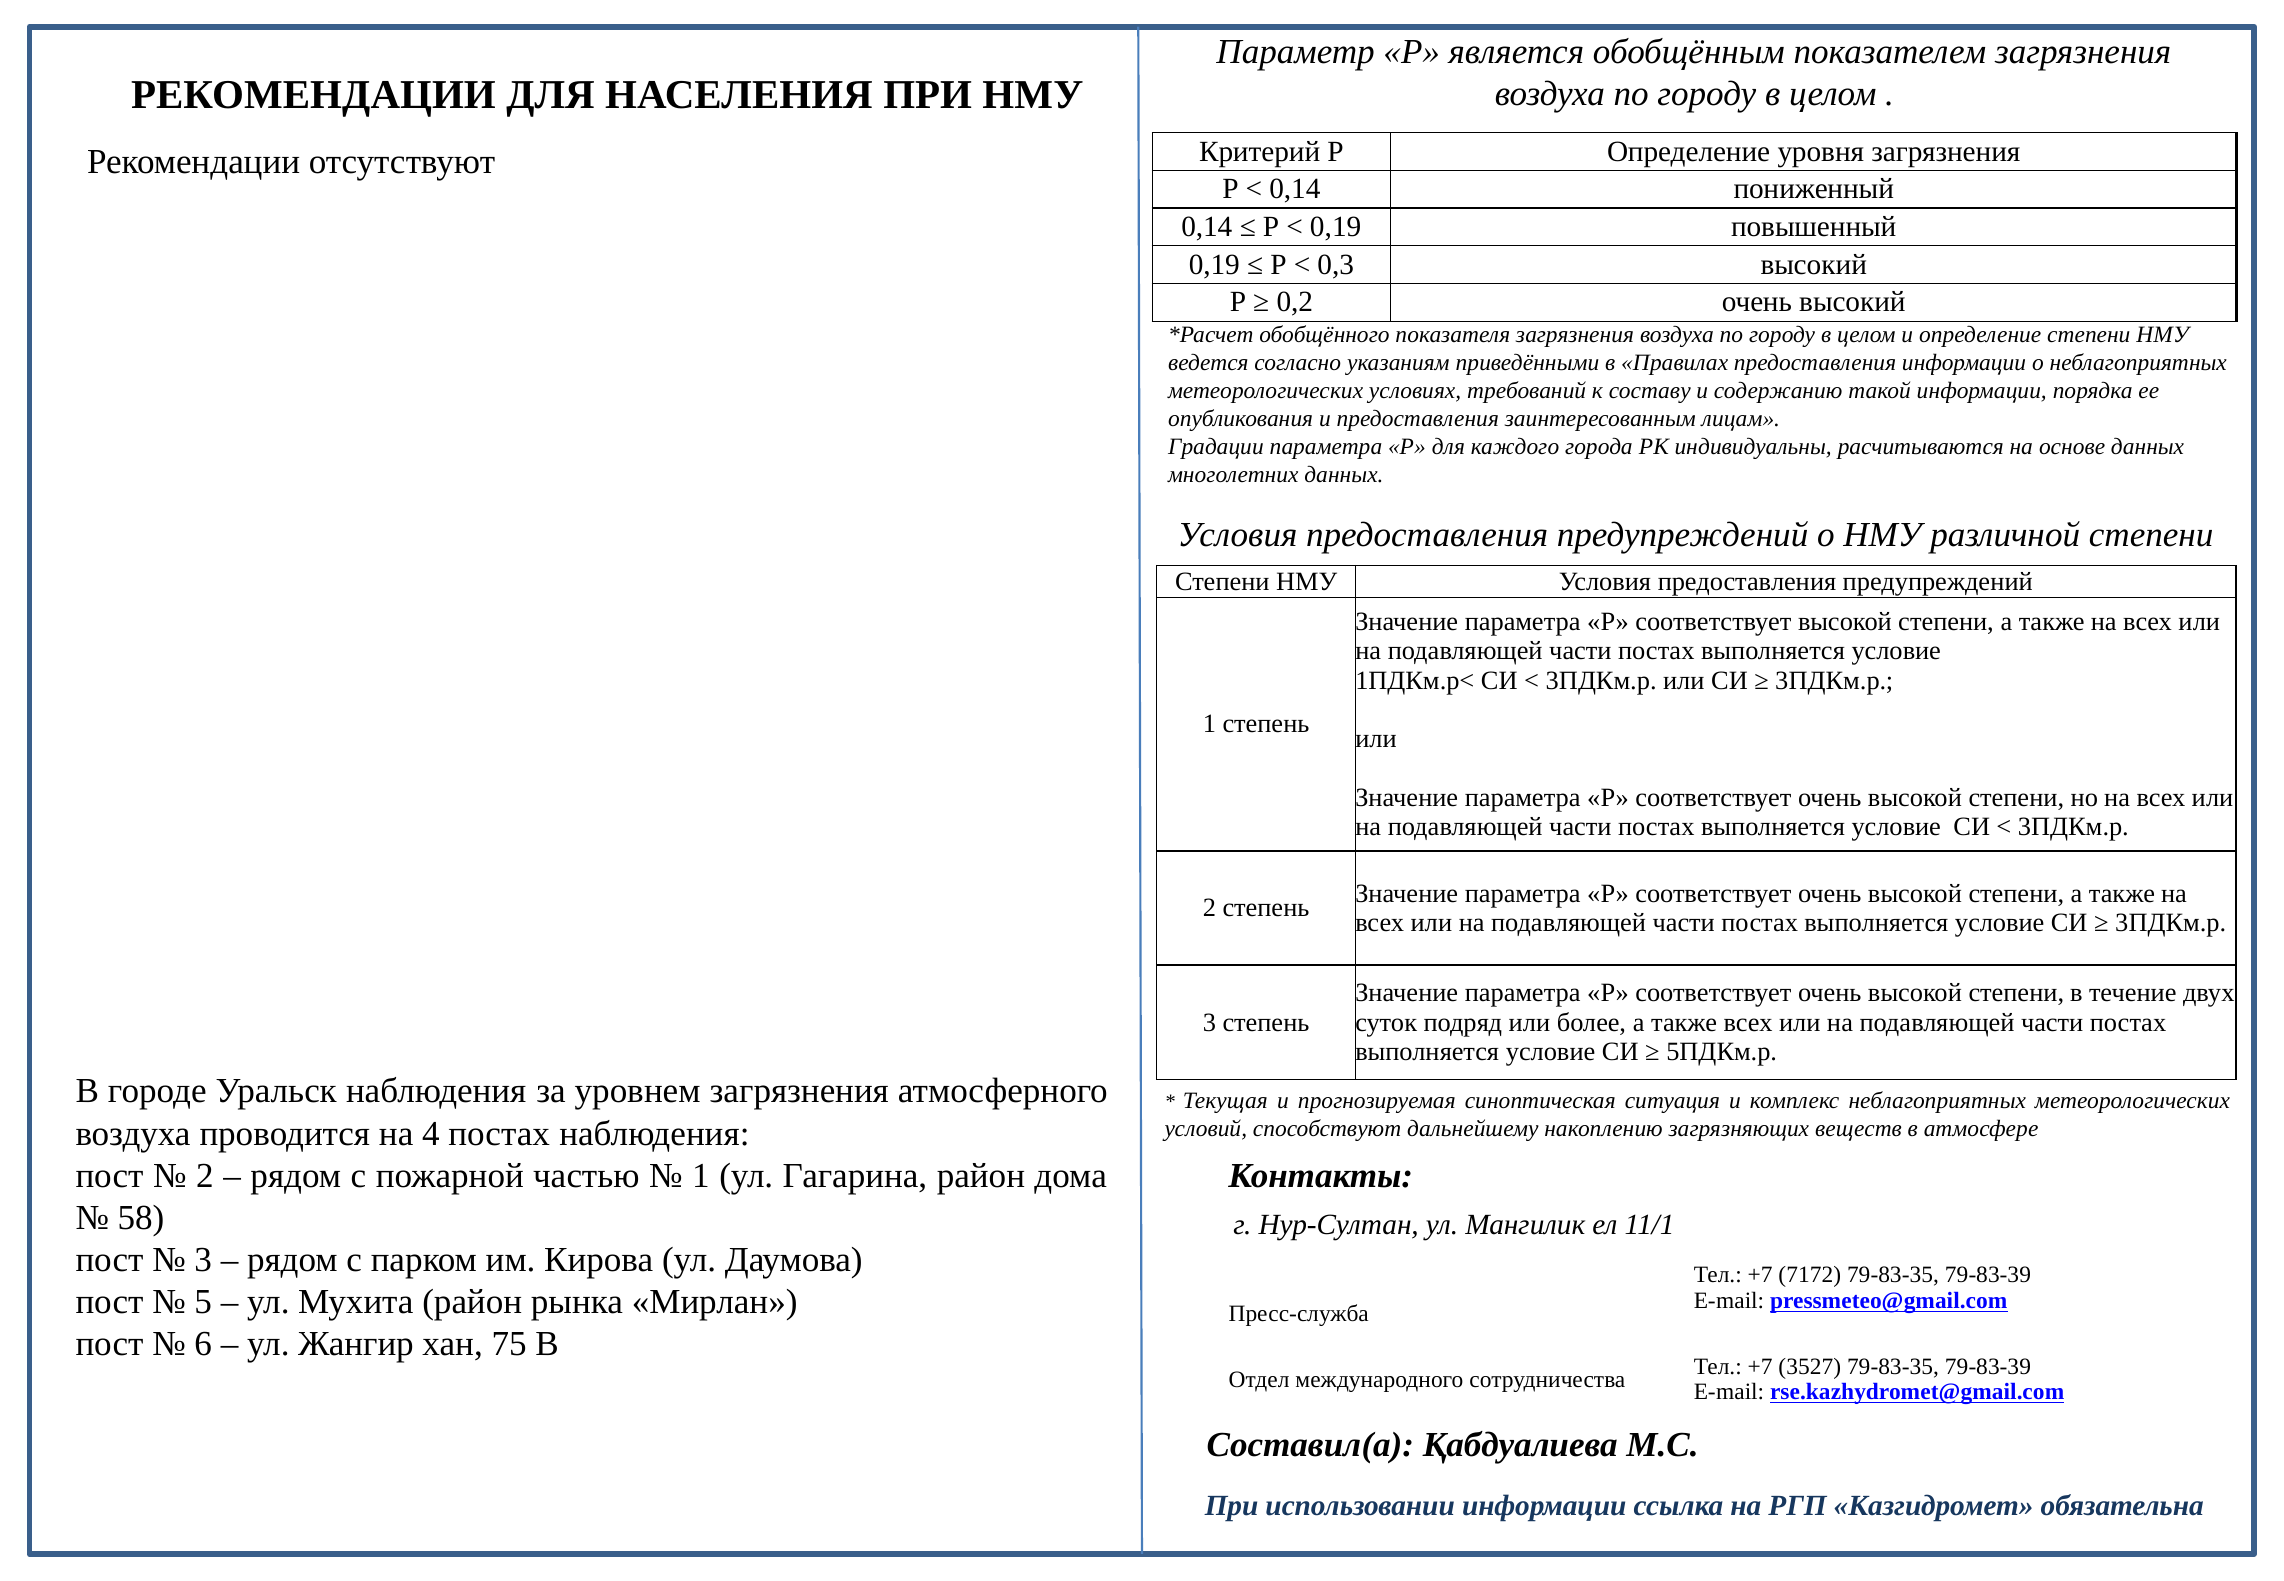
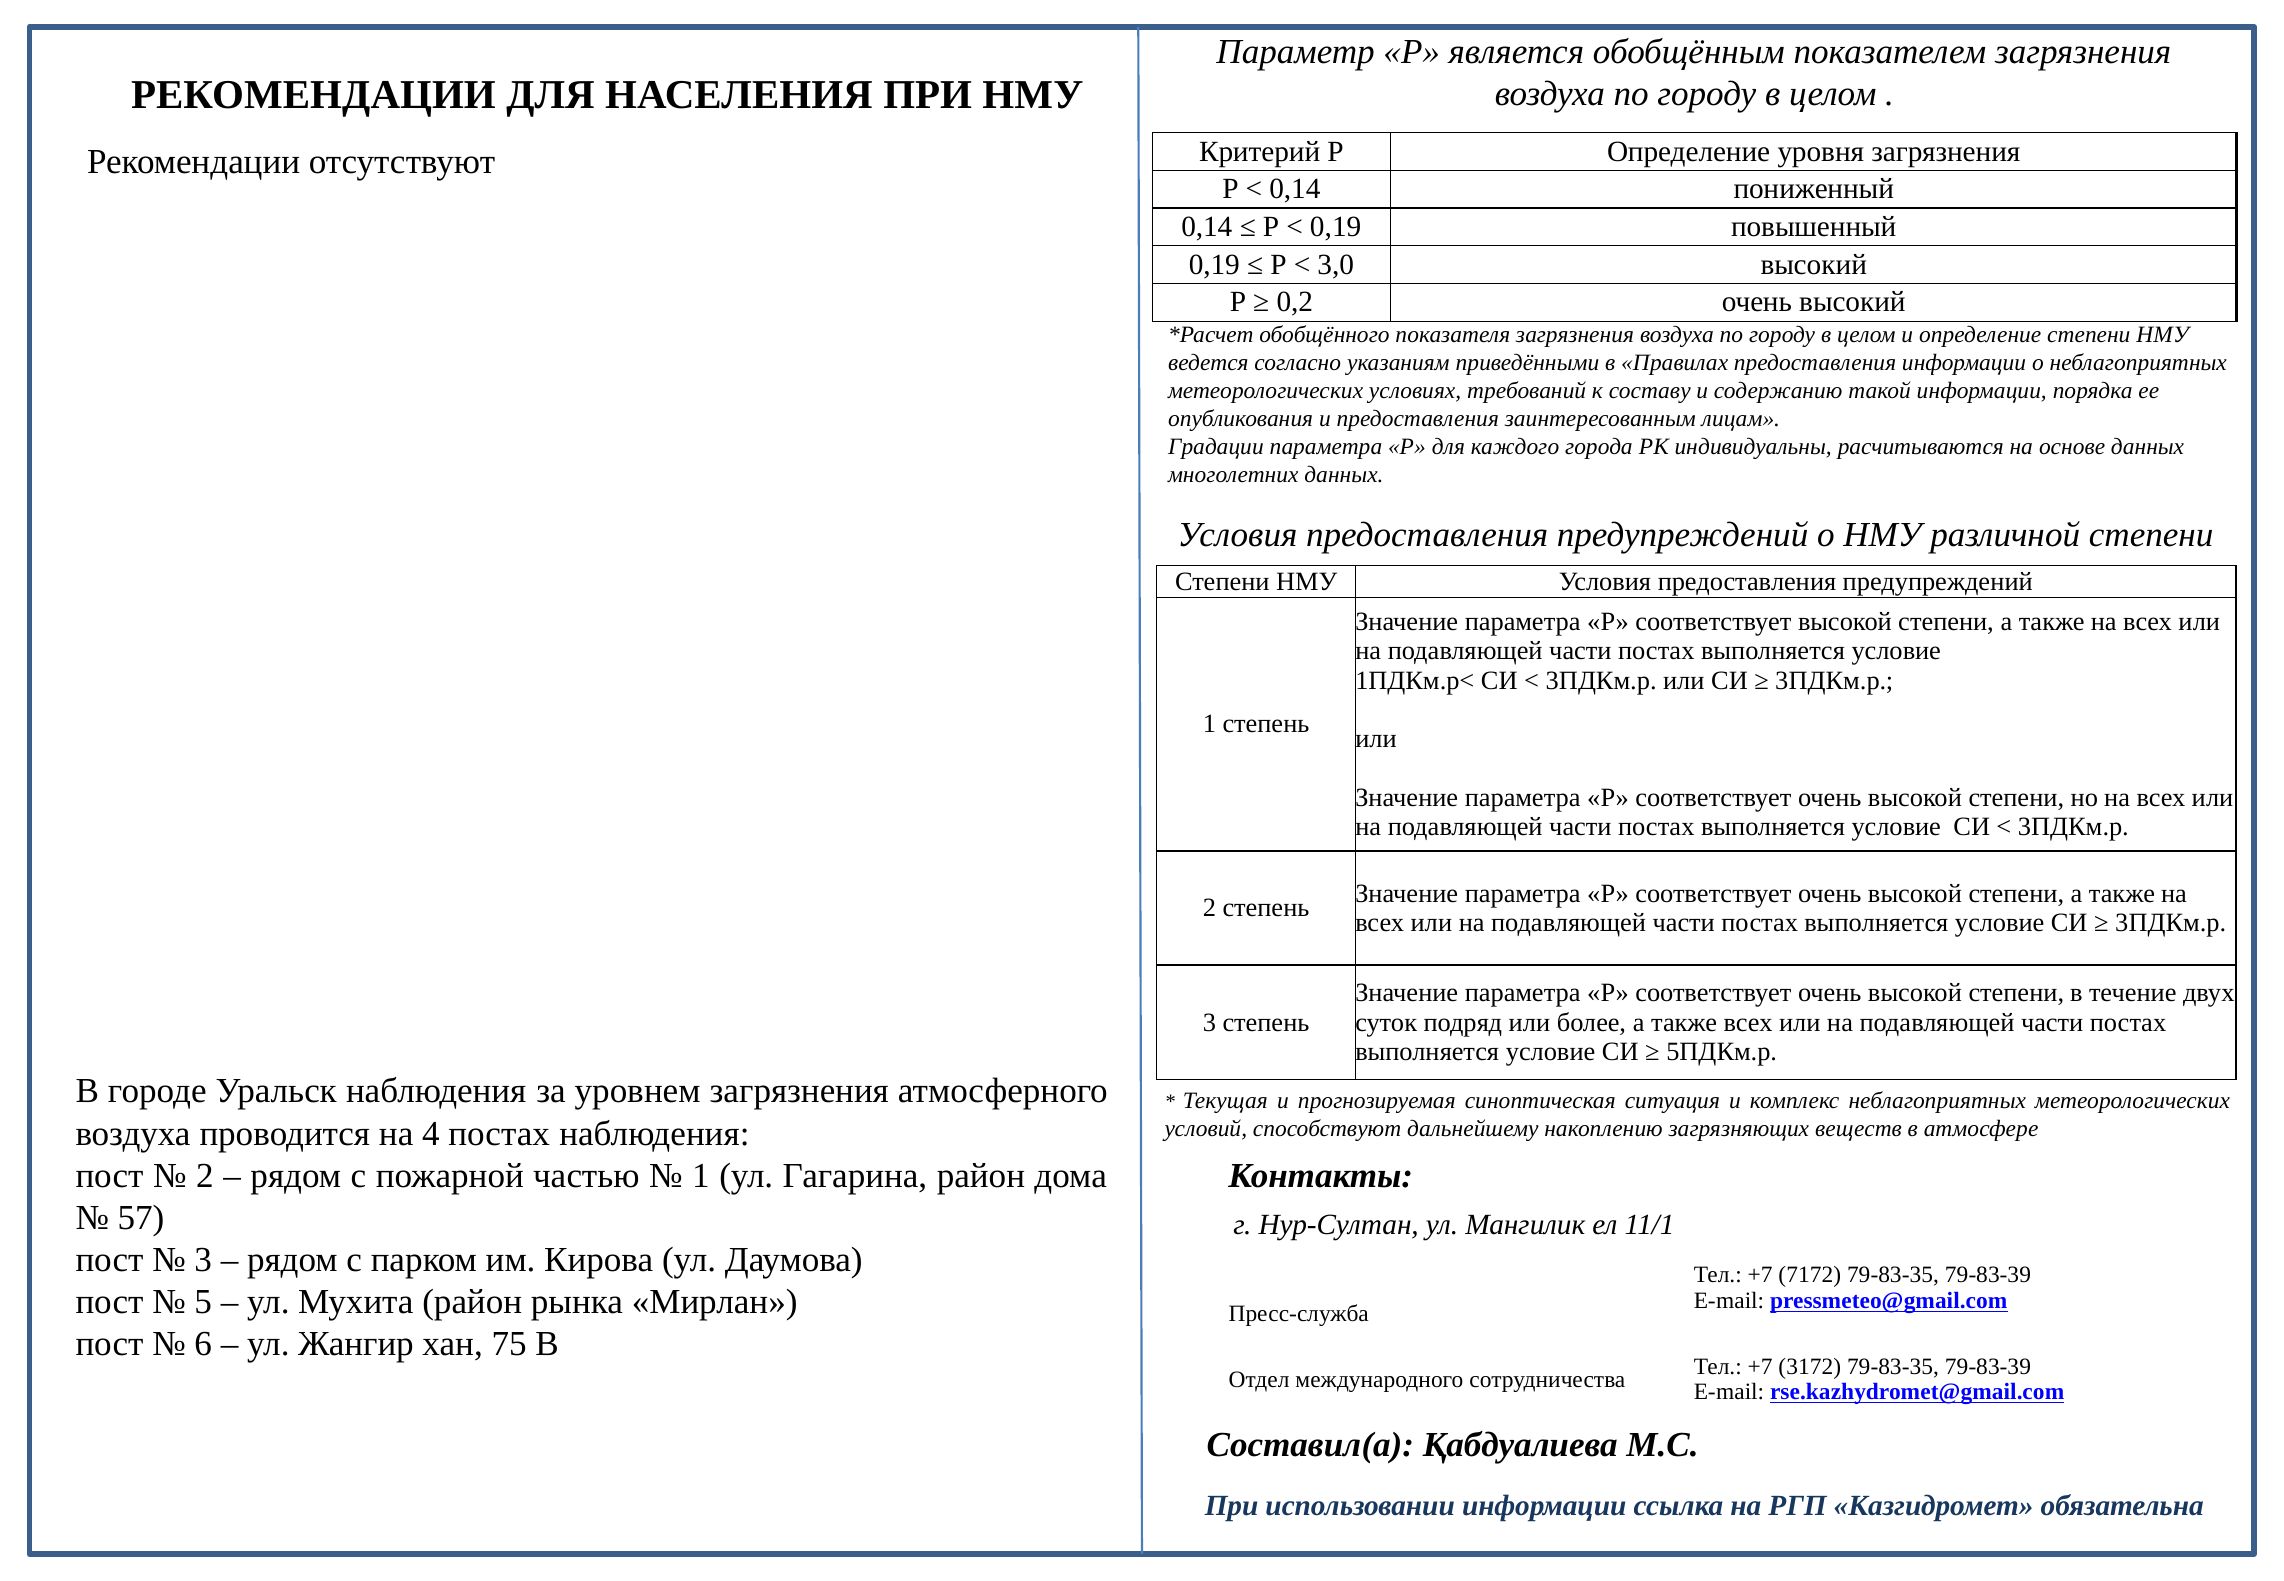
0,3: 0,3 -> 3,0 (1336, 264)
58: 58 -> 57 (141, 1218)
3527: 3527 -> 3172 (1810, 1366)
